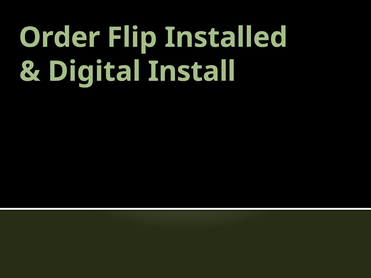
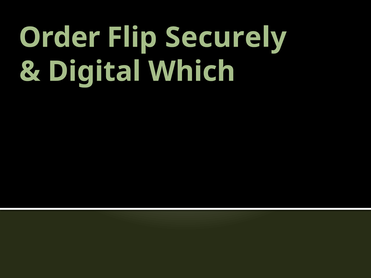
Installed: Installed -> Securely (226, 38)
Install: Install -> Which (192, 72)
